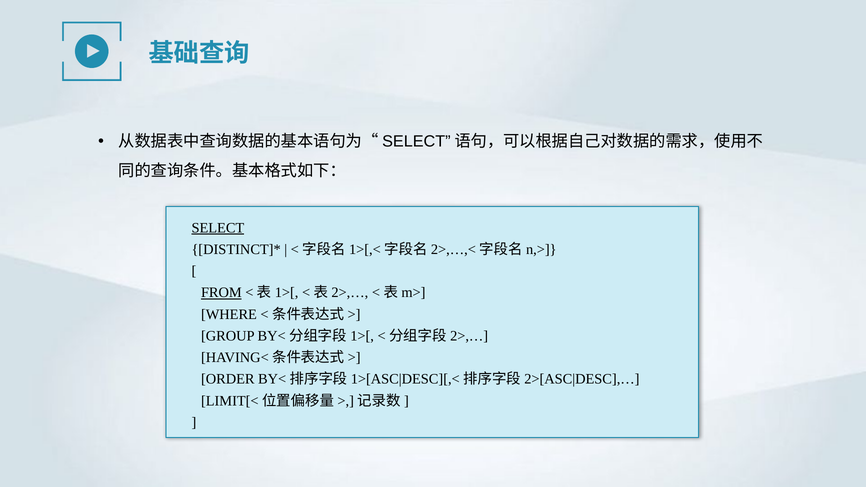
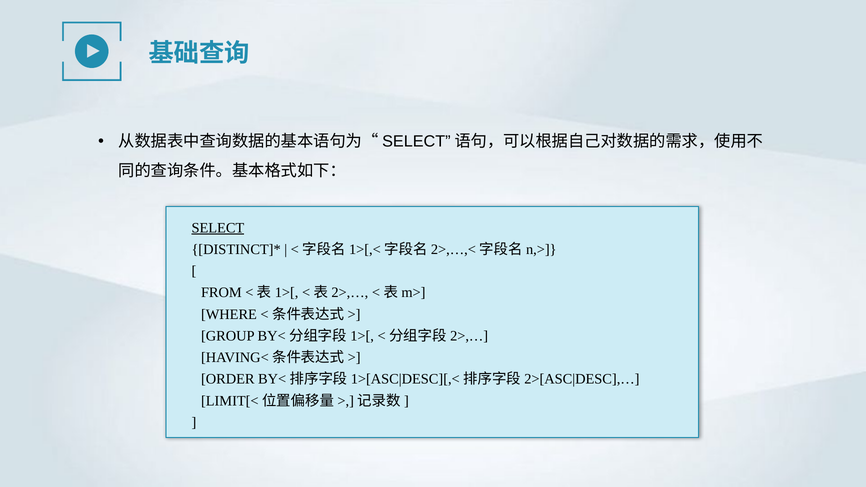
FROM underline: present -> none (221, 293)
